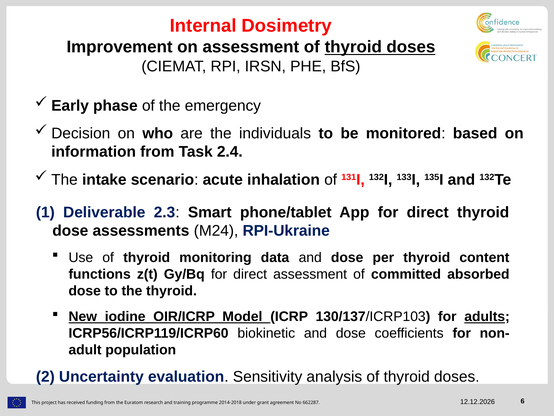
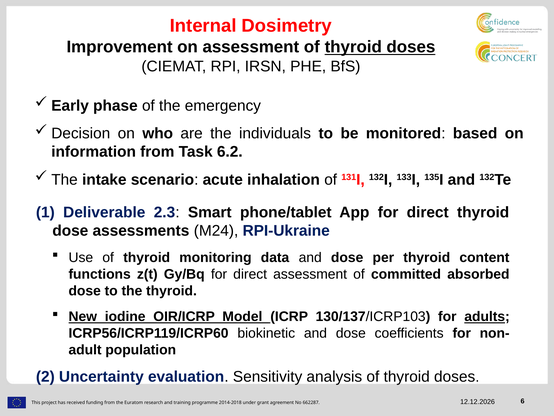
2.4: 2.4 -> 6.2 (230, 152)
